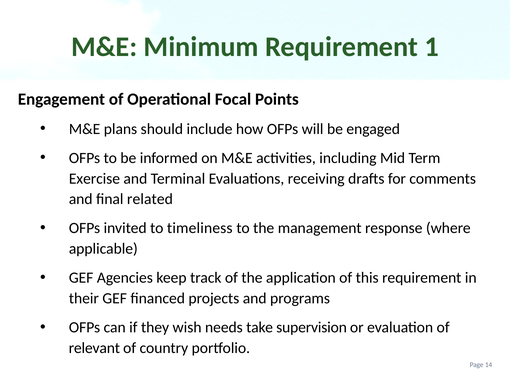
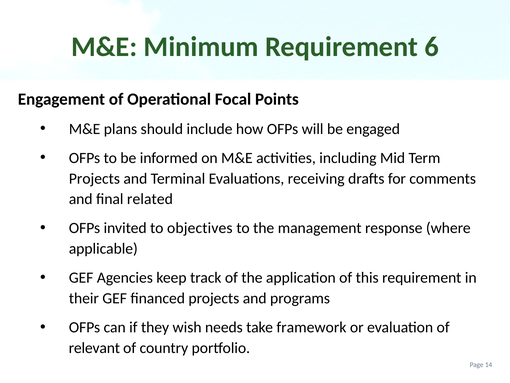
1: 1 -> 6 (432, 47)
Exercise: Exercise -> Projects (94, 178)
timeliness: timeliness -> objectives (200, 228)
supervision: supervision -> framework (311, 327)
